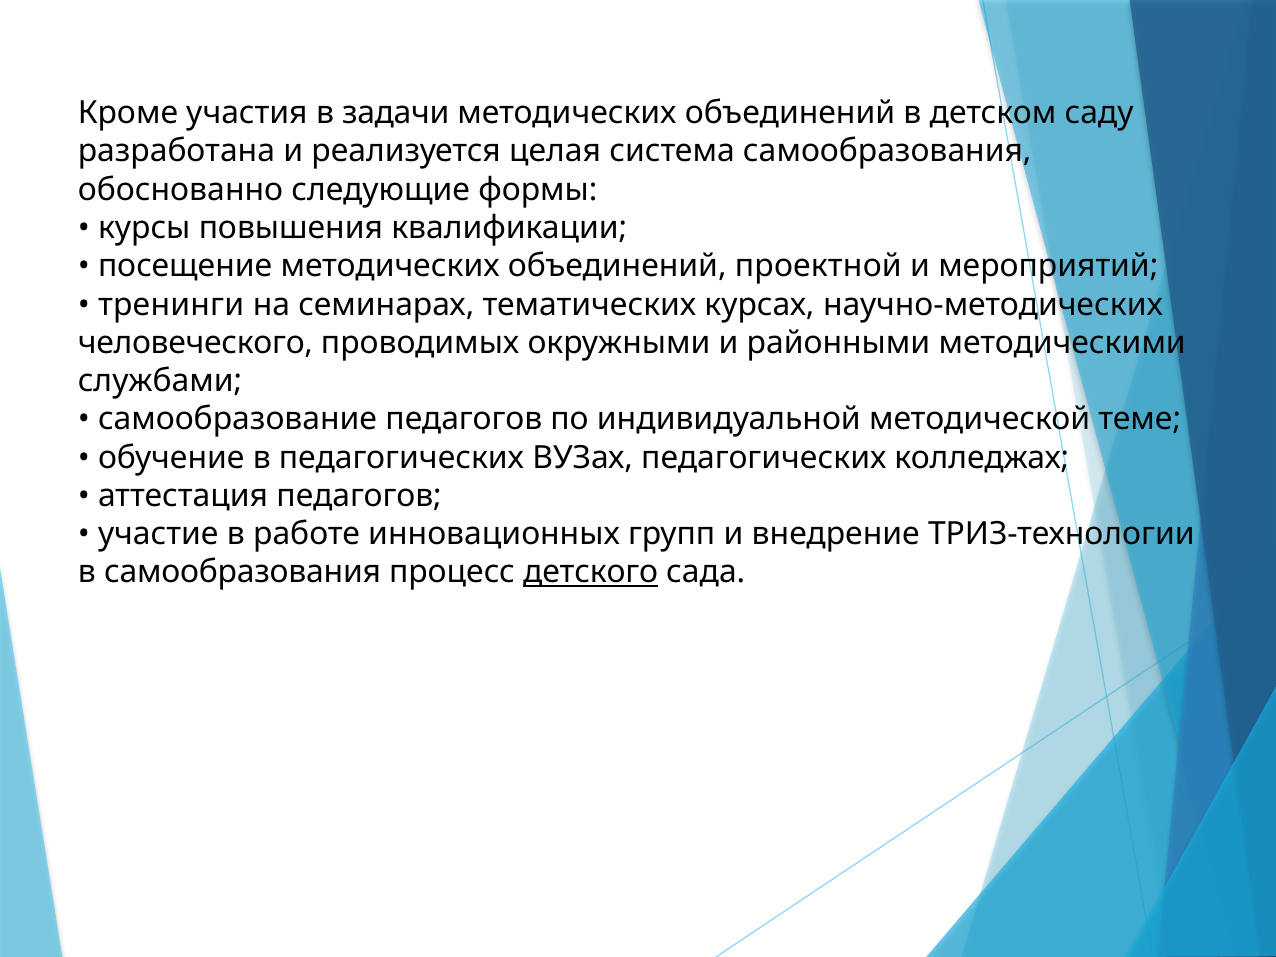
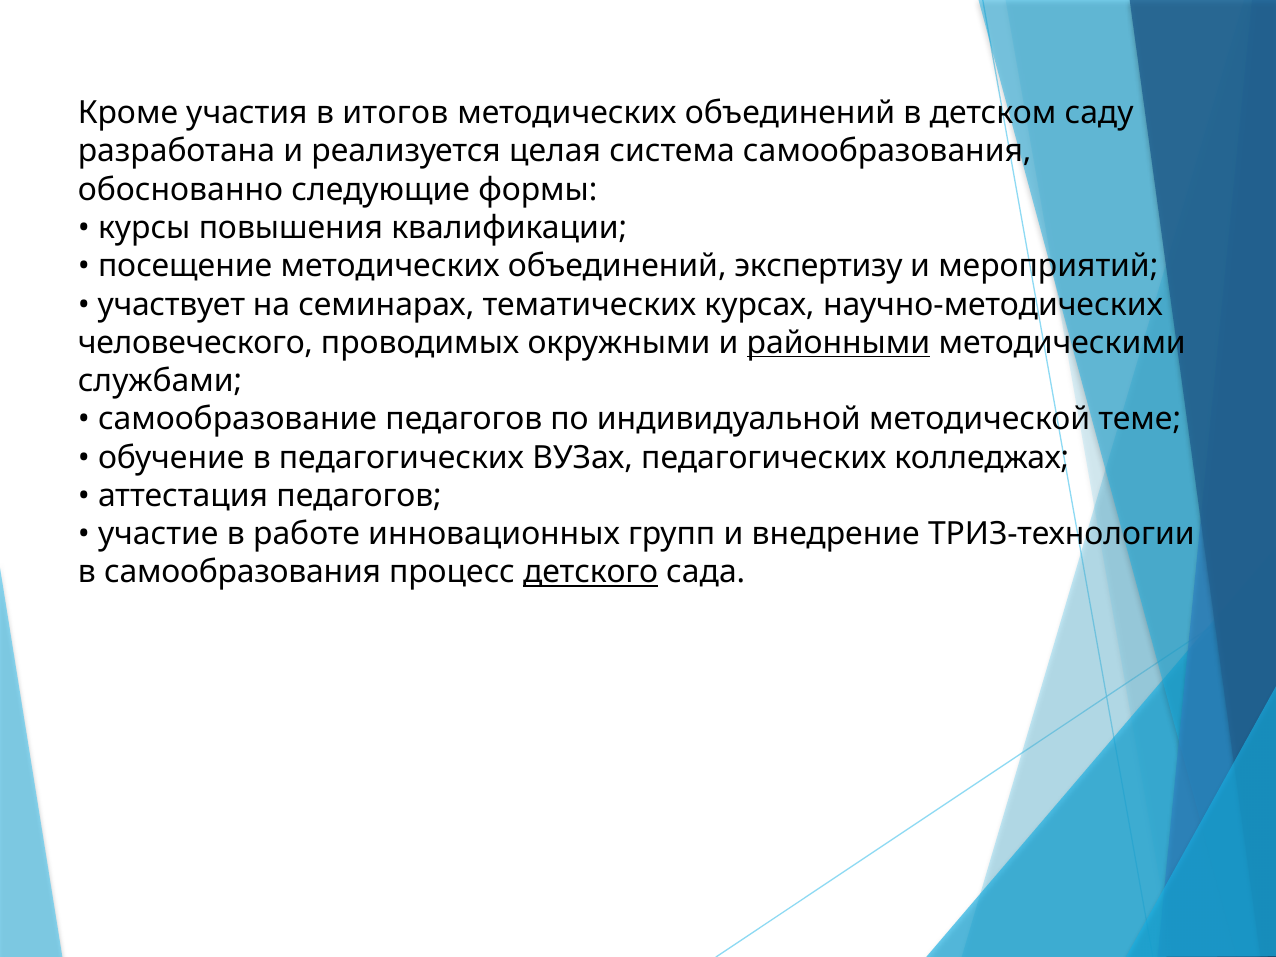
задачи: задачи -> итогов (395, 113)
проектной: проектной -> экспертизу (819, 266)
тренинги: тренинги -> участвует (171, 305)
районными underline: none -> present (838, 343)
